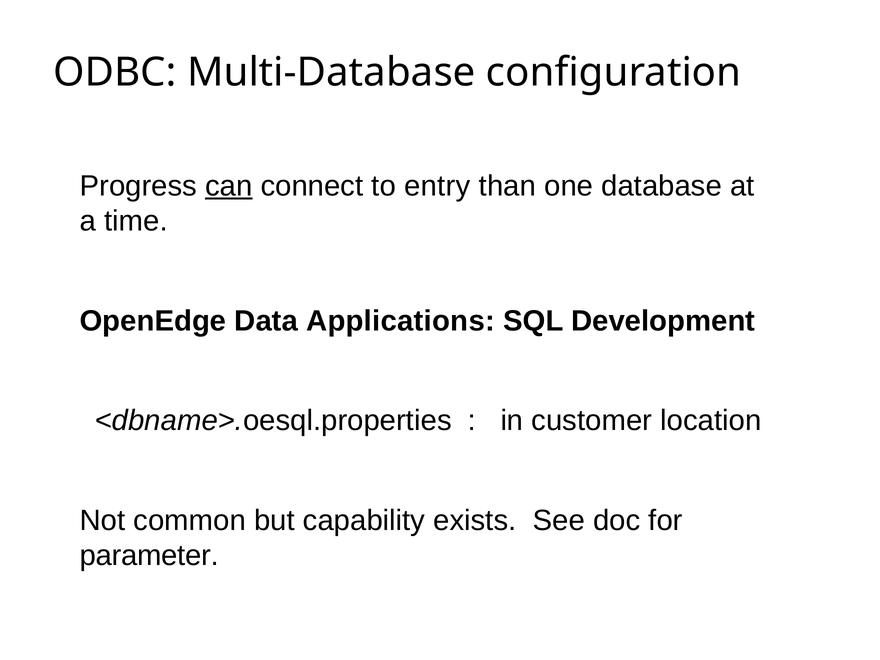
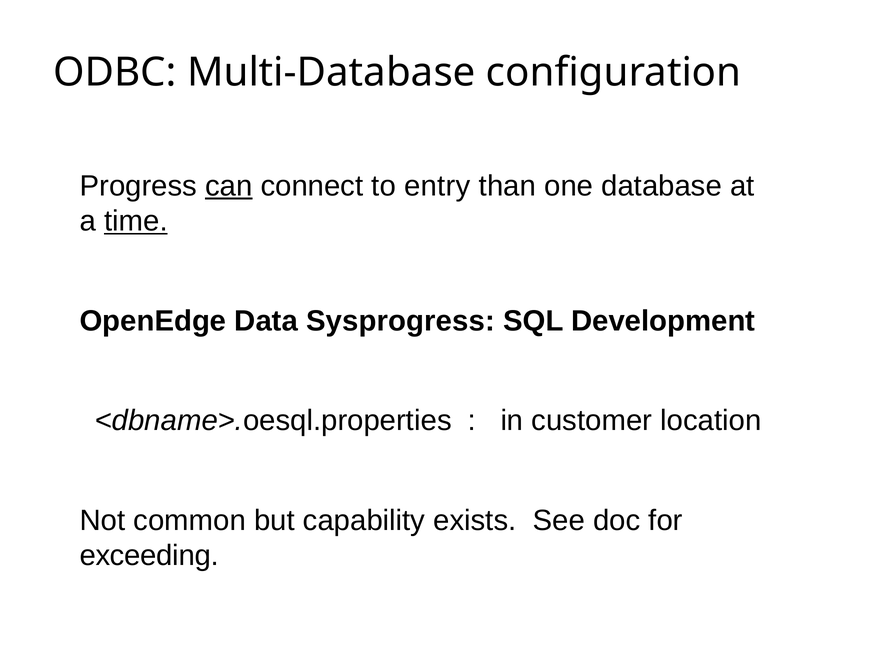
time underline: none -> present (136, 221)
Applications: Applications -> Sysprogress (401, 321)
parameter: parameter -> exceeding (149, 556)
